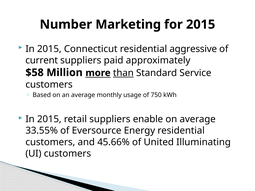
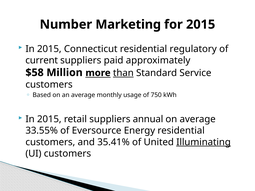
aggressive: aggressive -> regulatory (193, 49)
enable: enable -> annual (148, 119)
45.66%: 45.66% -> 35.41% (113, 142)
Illuminating underline: none -> present (204, 142)
